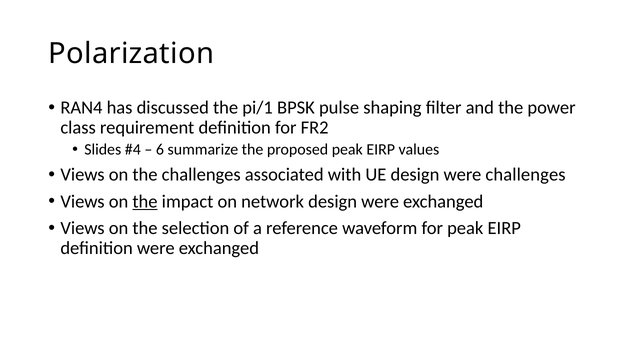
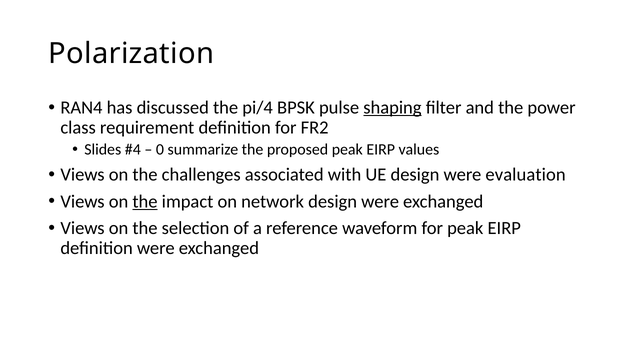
pi/1: pi/1 -> pi/4 (258, 108)
shaping underline: none -> present (392, 108)
6: 6 -> 0 (160, 149)
were challenges: challenges -> evaluation (526, 175)
